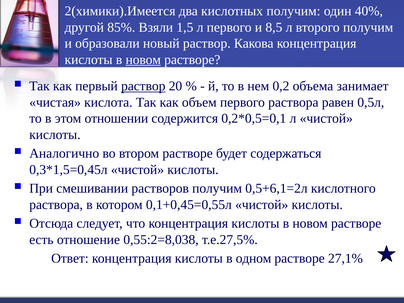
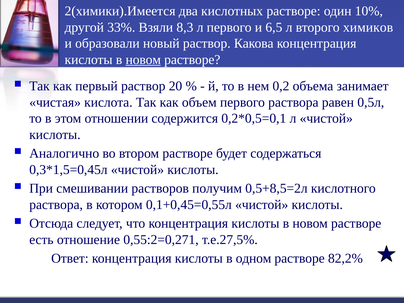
кислотных получим: получим -> растворе (294, 11)
40%: 40% -> 10% (369, 11)
85%: 85% -> 33% (121, 27)
1,5: 1,5 -> 8,3 (185, 27)
8,5: 8,5 -> 6,5 (274, 27)
второго получим: получим -> химиков (368, 27)
раствор underline: present -> none (143, 86)
0,5+6,1=2л: 0,5+6,1=2л -> 0,5+8,5=2л (276, 189)
0,55:2=8,038: 0,55:2=8,038 -> 0,55:2=0,271 (161, 240)
27,1%: 27,1% -> 82,2% (345, 259)
